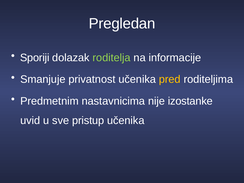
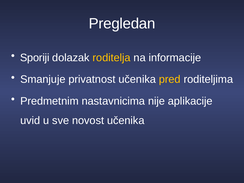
roditelja colour: light green -> yellow (112, 58)
izostanke: izostanke -> aplikacije (190, 101)
pristup: pristup -> novost (88, 121)
